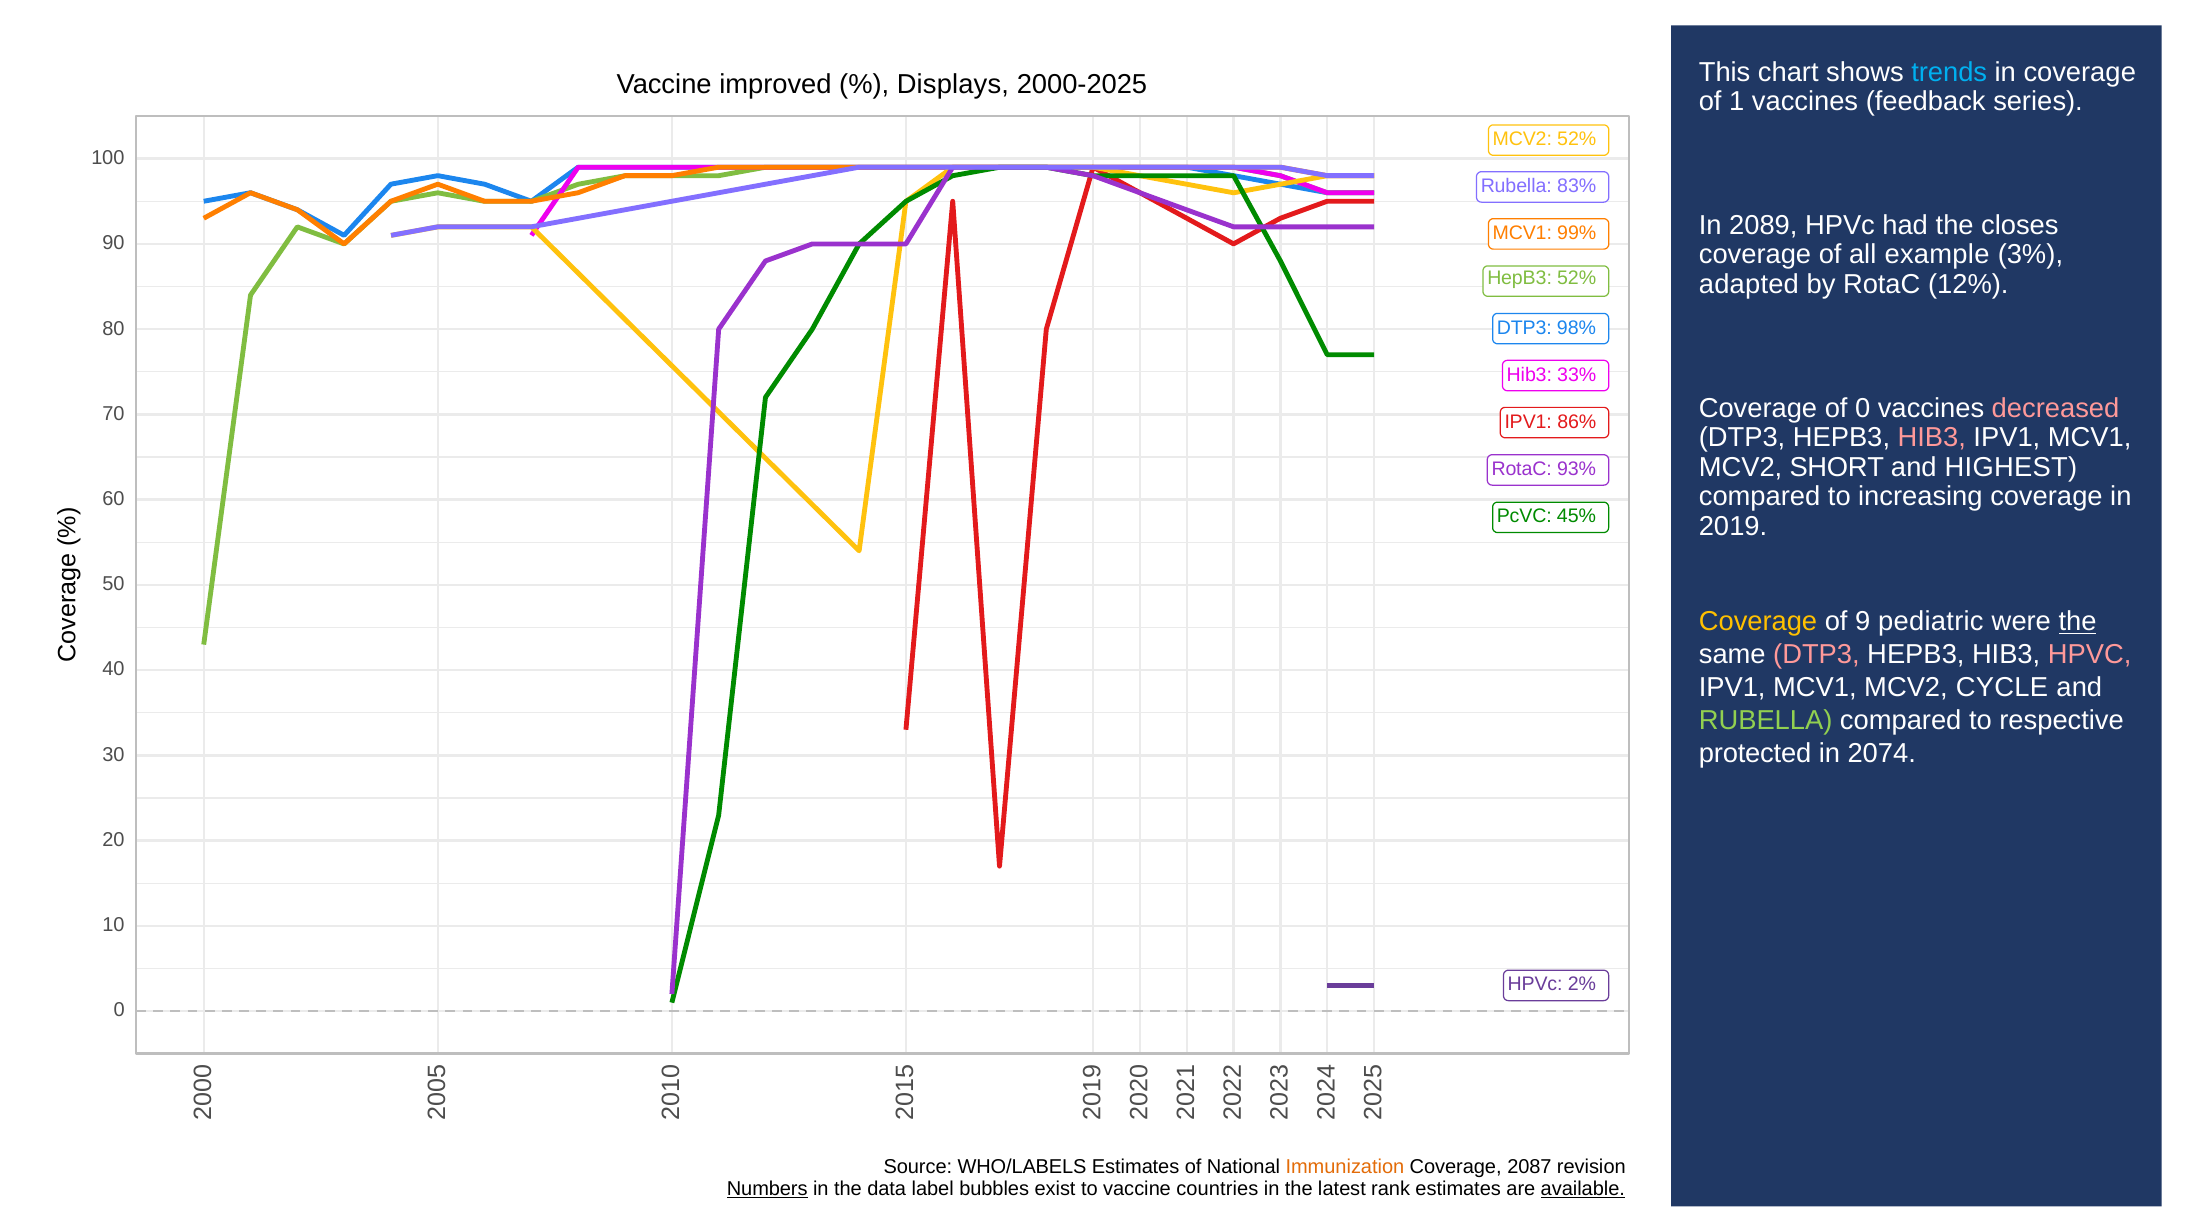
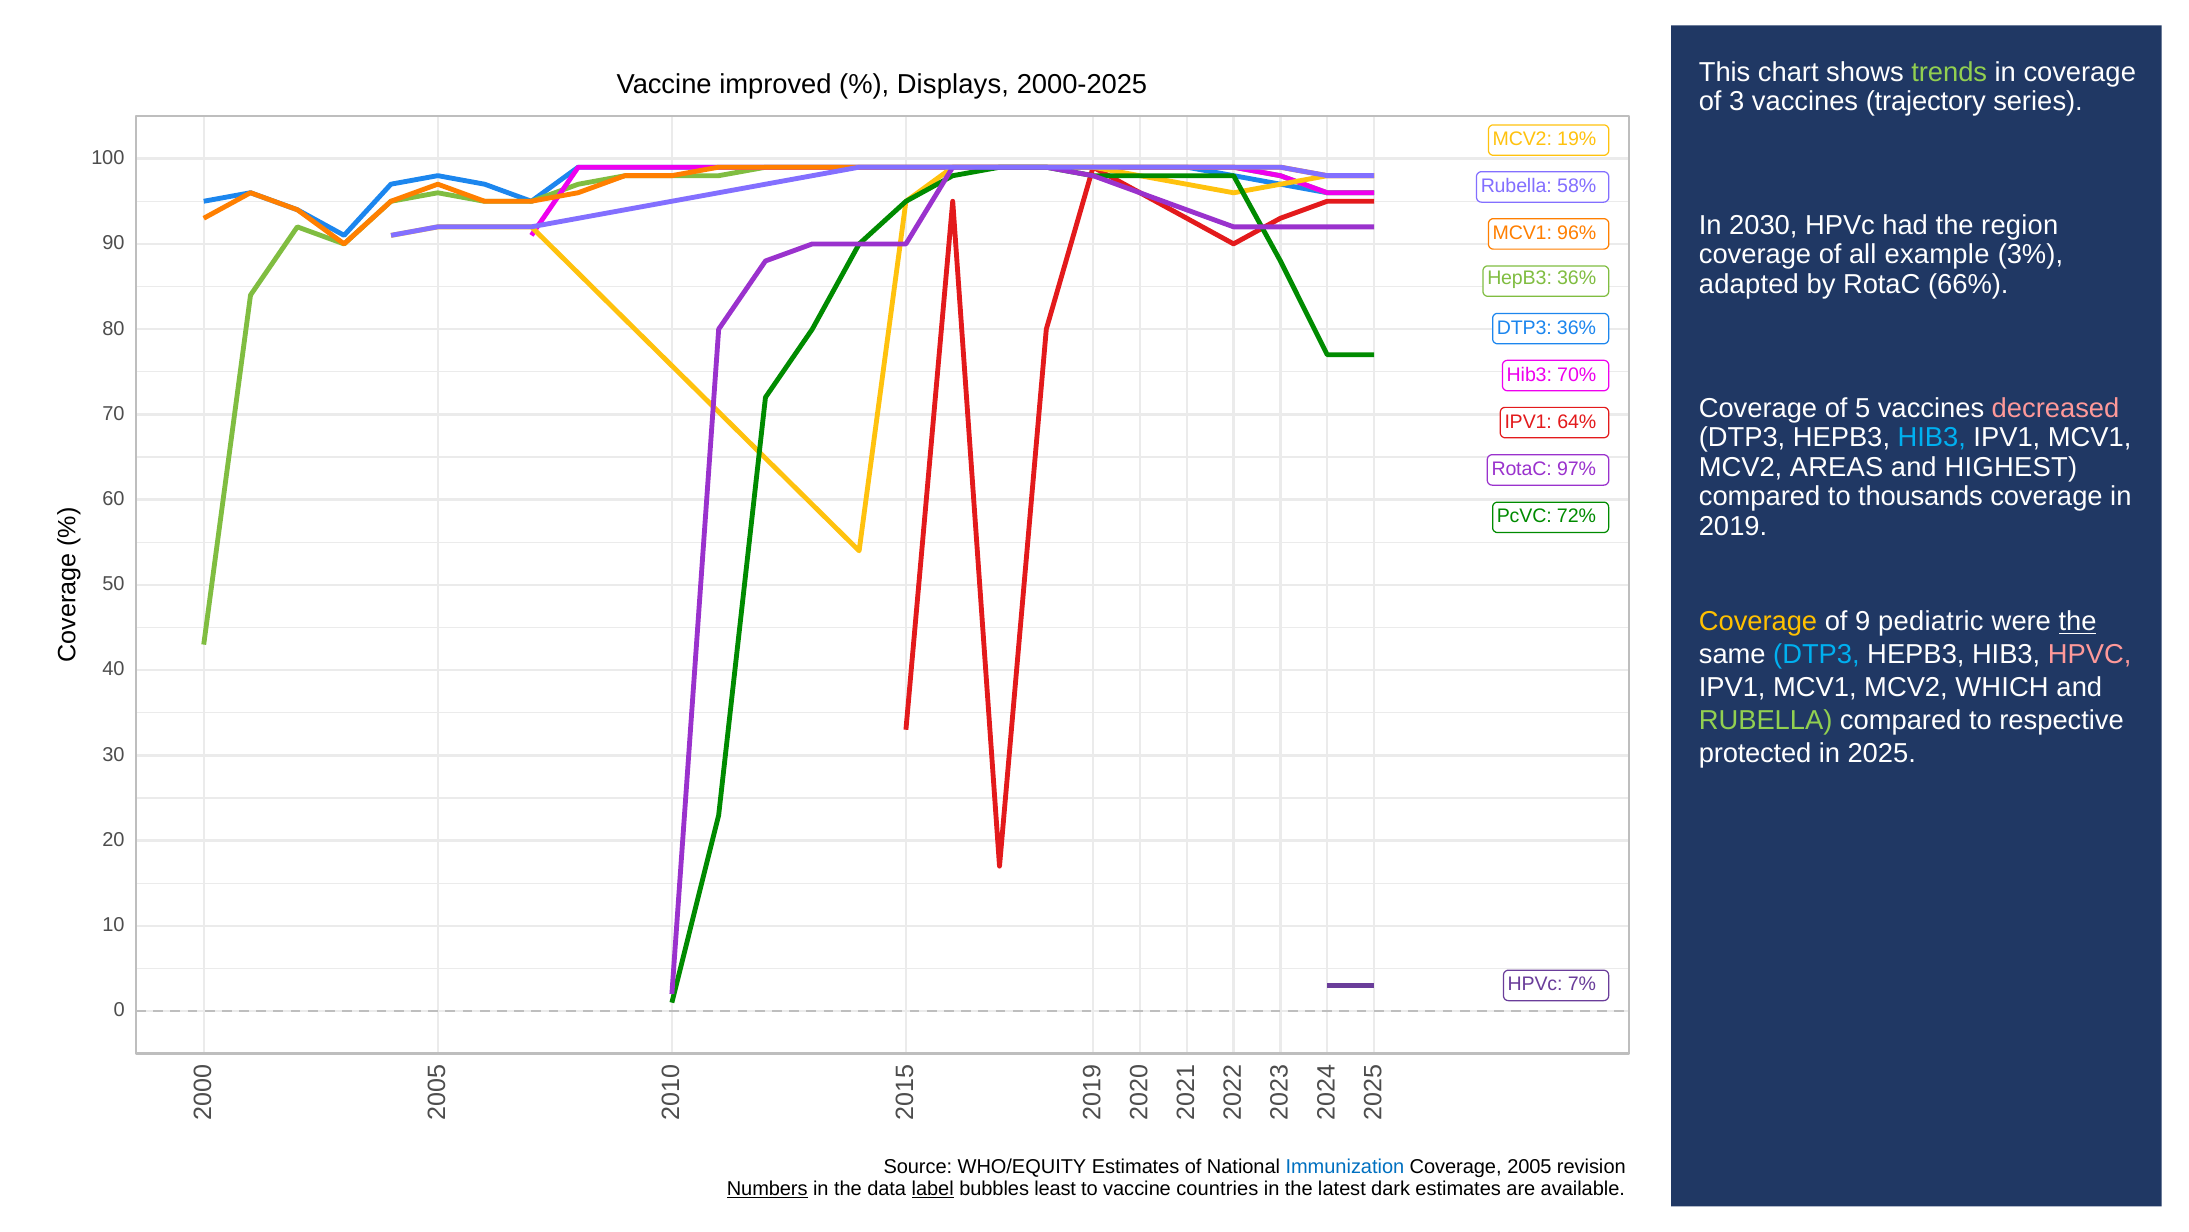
trends colour: light blue -> light green (1949, 72)
of 1: 1 -> 3 (1737, 102)
feedback: feedback -> trajectory (1926, 102)
MCV2 52%: 52% -> 19% (1577, 139)
83%: 83% -> 58% (1577, 186)
2089: 2089 -> 2030 (1763, 225)
closes: closes -> region (2020, 225)
99%: 99% -> 96% (1577, 233)
HepB3 52%: 52% -> 36% (1577, 278)
12%: 12% -> 66% (1968, 284)
DTP3 98%: 98% -> 36% (1576, 327)
33%: 33% -> 70% (1577, 374)
of 0: 0 -> 5 (1863, 408)
86%: 86% -> 64% (1577, 421)
HIB3 colour: pink -> light blue (1932, 438)
SHORT: SHORT -> AREAS (1837, 467)
93%: 93% -> 97% (1577, 469)
increasing: increasing -> thousands (1920, 497)
45%: 45% -> 72% (1576, 516)
DTP3 colour: pink -> light blue (1816, 654)
CYCLE: CYCLE -> WHICH (2002, 687)
in 2074: 2074 -> 2025 (1882, 753)
2%: 2% -> 7% (1582, 984)
WHO/LABELS: WHO/LABELS -> WHO/EQUITY (1022, 1166)
Immunization colour: orange -> blue (1345, 1166)
2087: 2087 -> 2005 (1529, 1166)
label underline: none -> present (933, 1188)
exist: exist -> least (1055, 1188)
rank: rank -> dark (1391, 1188)
available underline: present -> none (1583, 1188)
